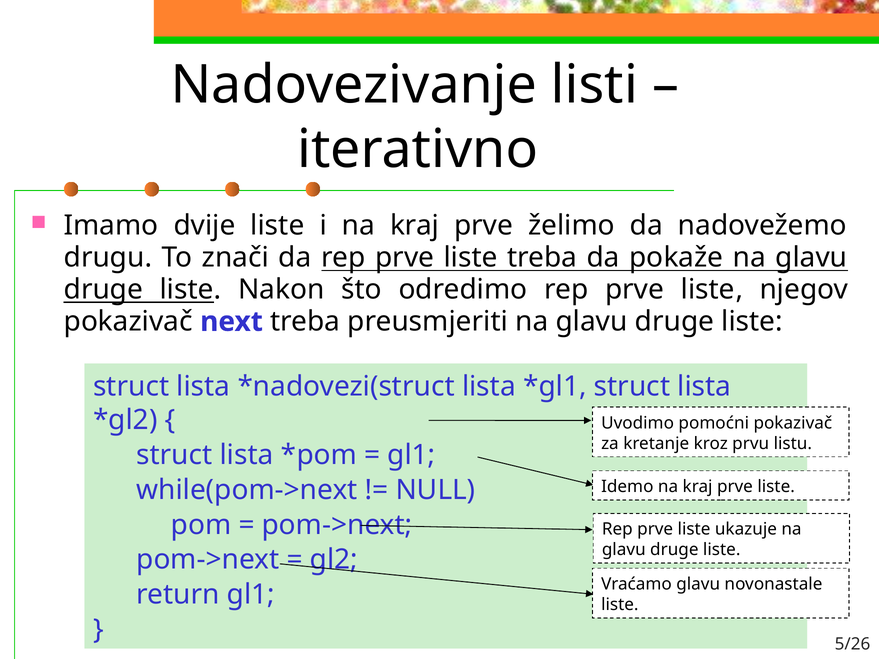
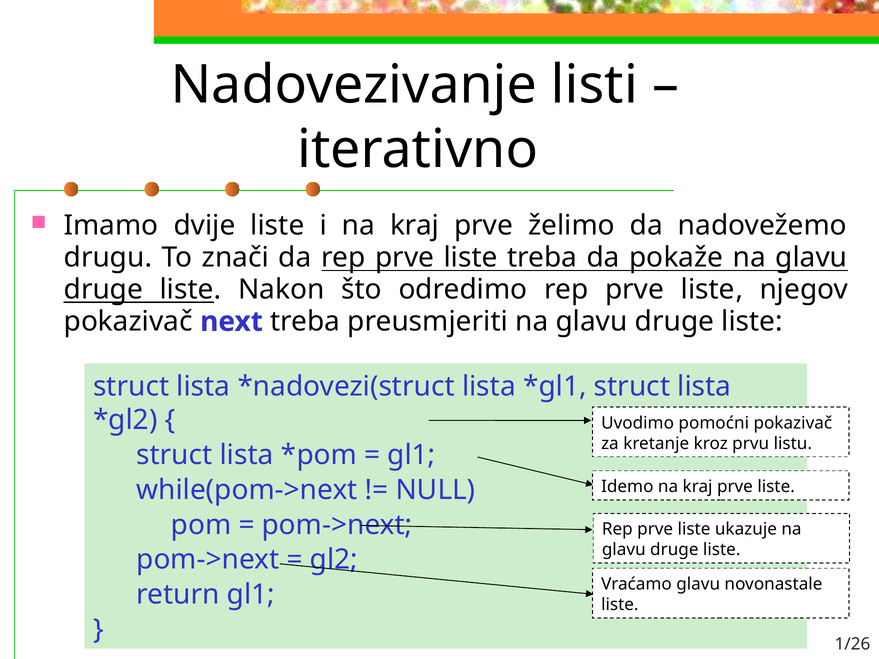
5/26: 5/26 -> 1/26 (852, 645)
